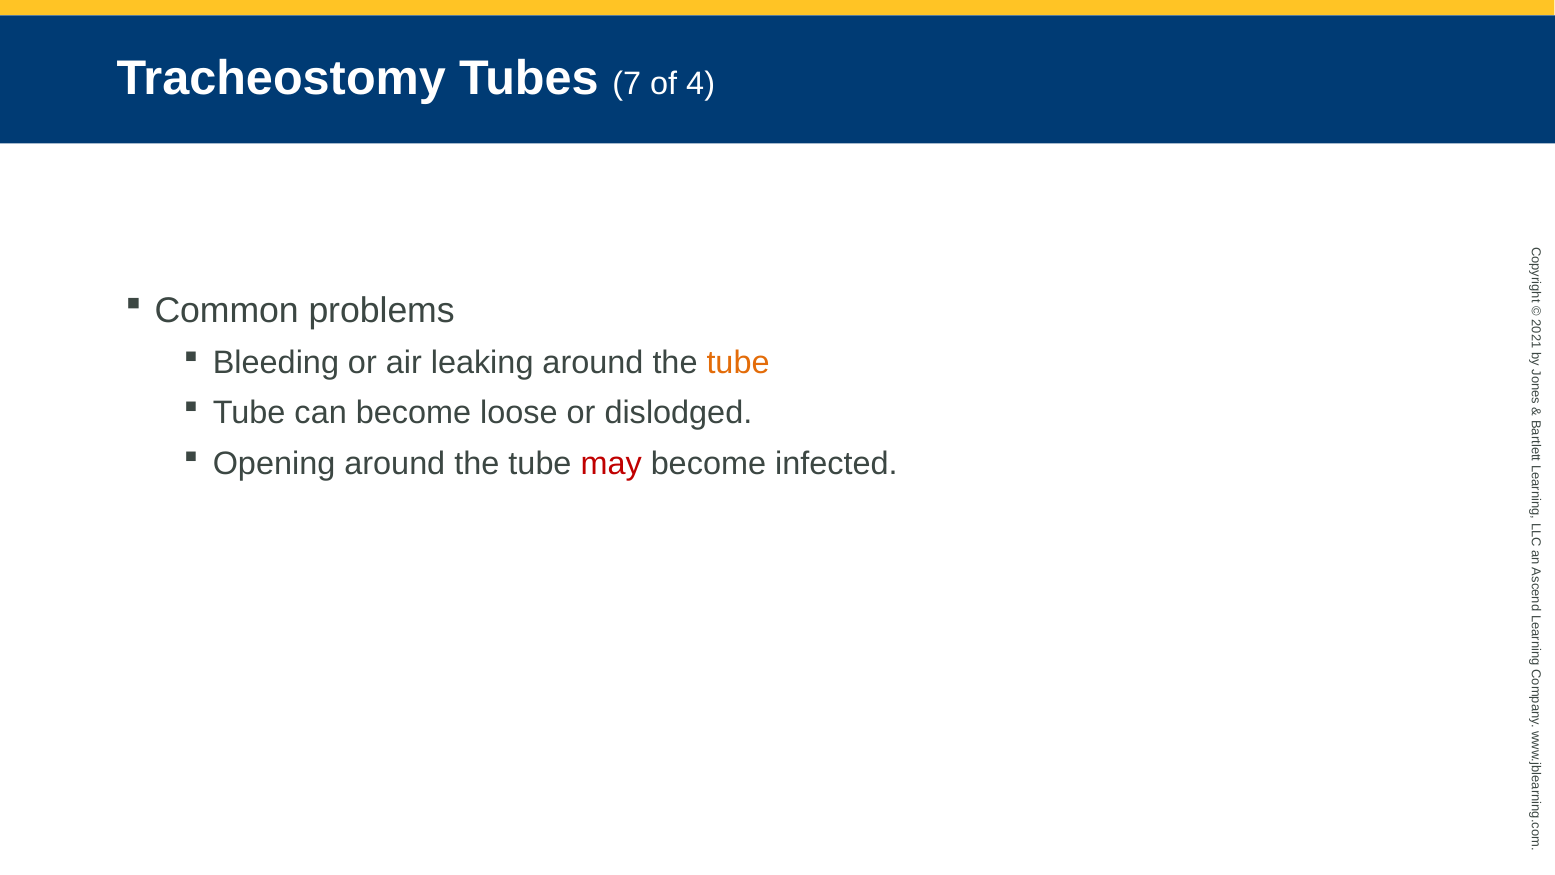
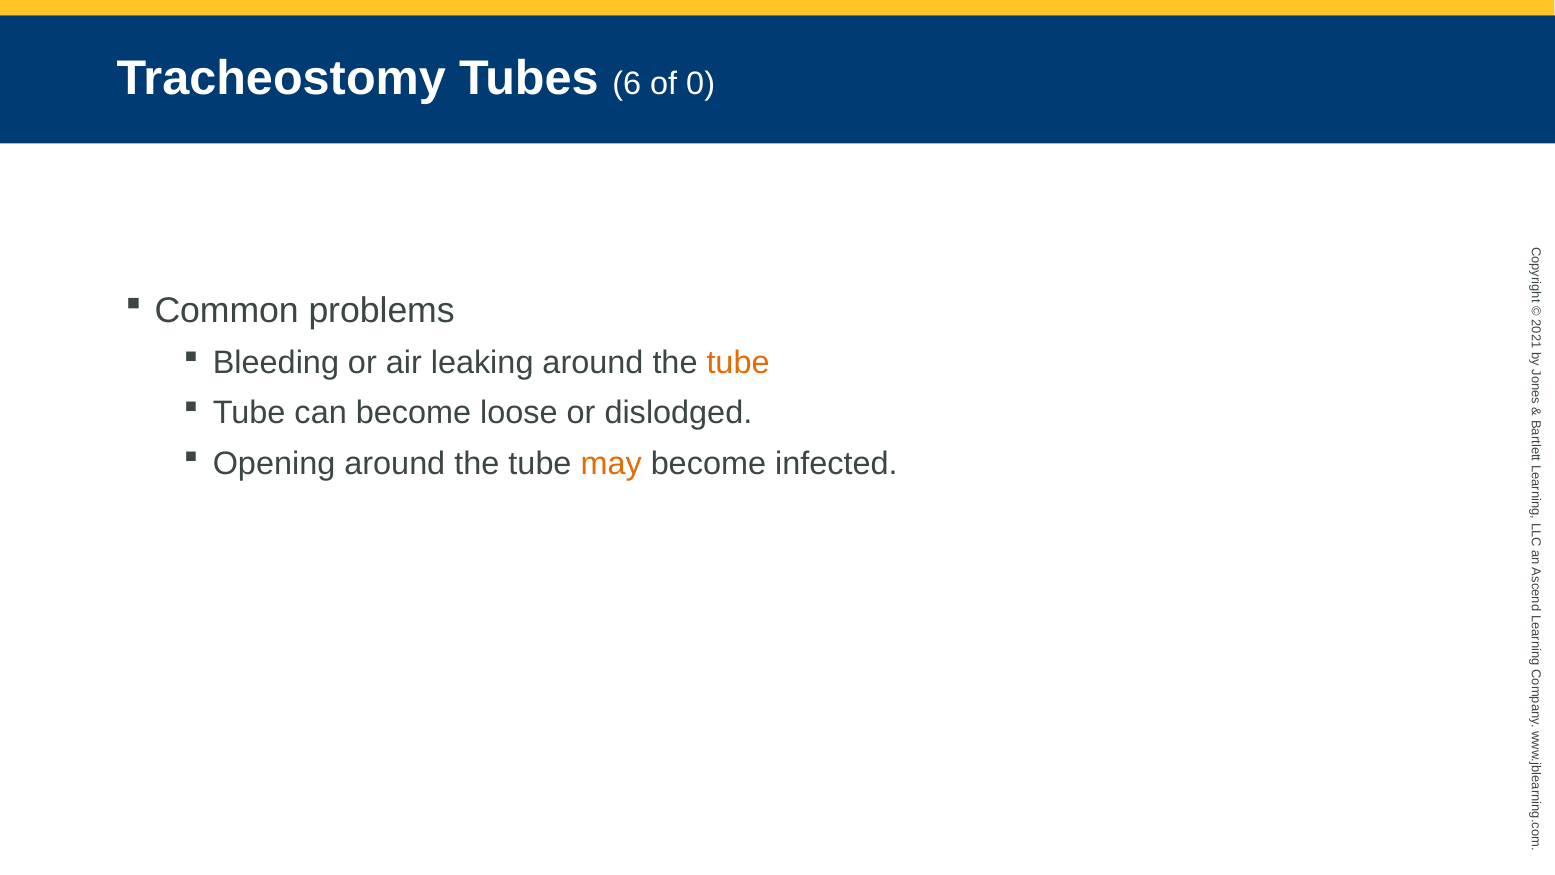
7: 7 -> 6 (627, 83)
of 4: 4 -> 0 (701, 83)
may colour: red -> orange (611, 463)
